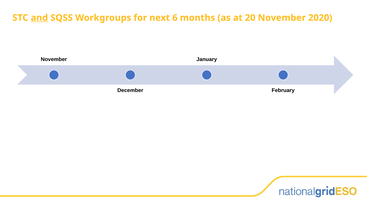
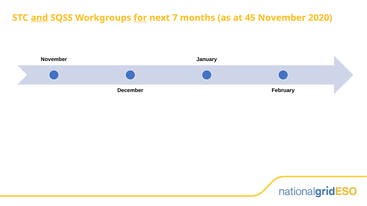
for underline: none -> present (140, 18)
6: 6 -> 7 (175, 18)
20: 20 -> 45 (250, 18)
